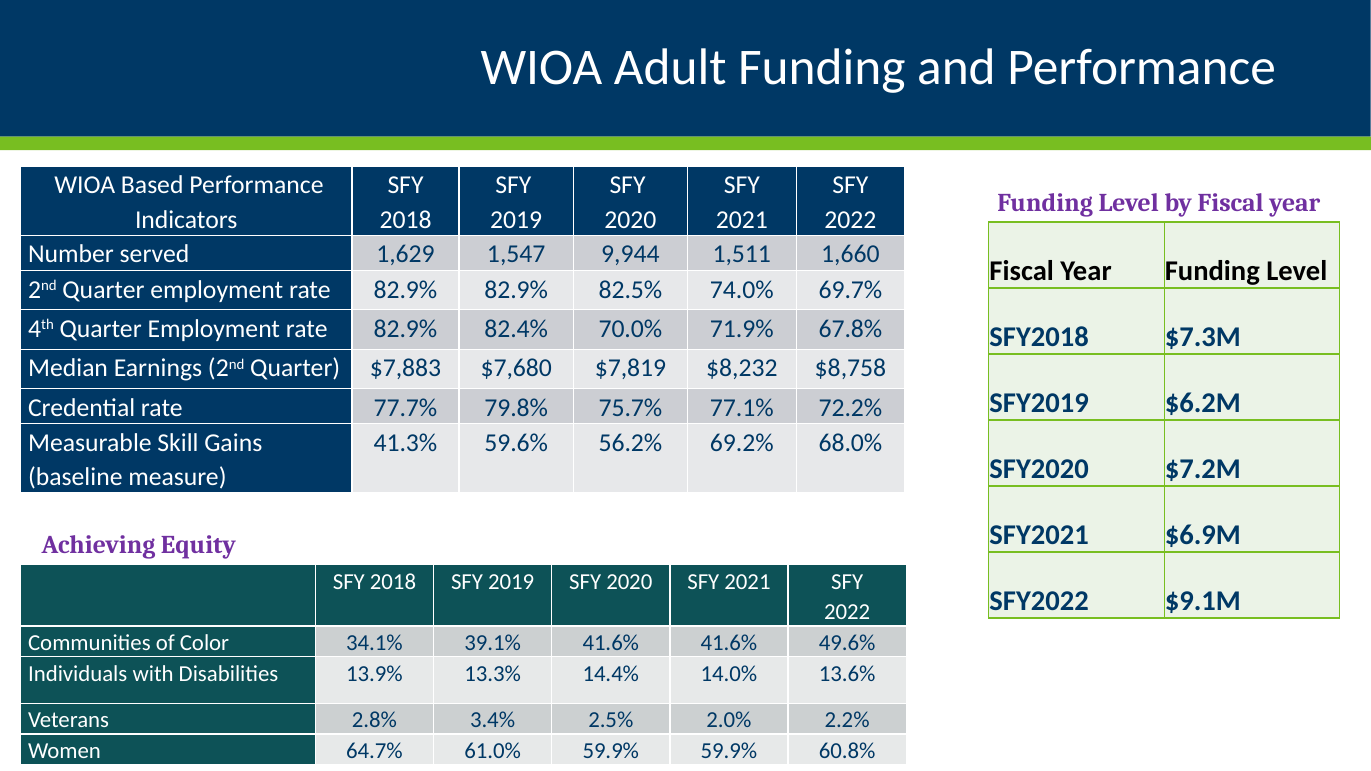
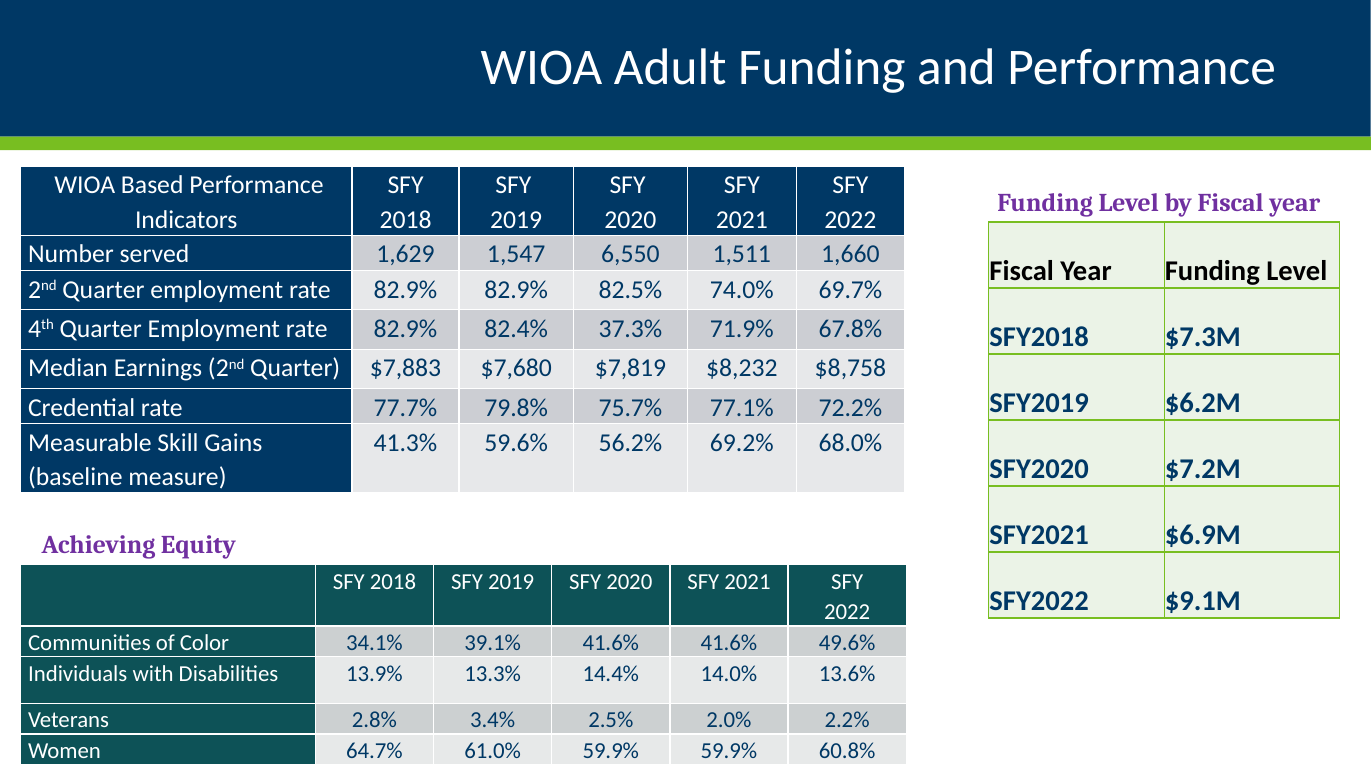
9,944: 9,944 -> 6,550 (630, 255)
70.0%: 70.0% -> 37.3% (630, 329)
